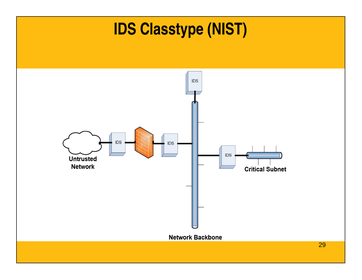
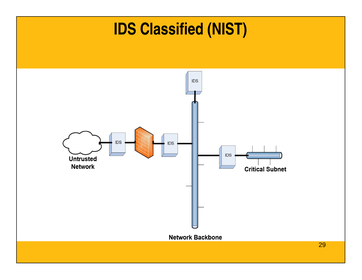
Classtype: Classtype -> Classified (172, 29)
